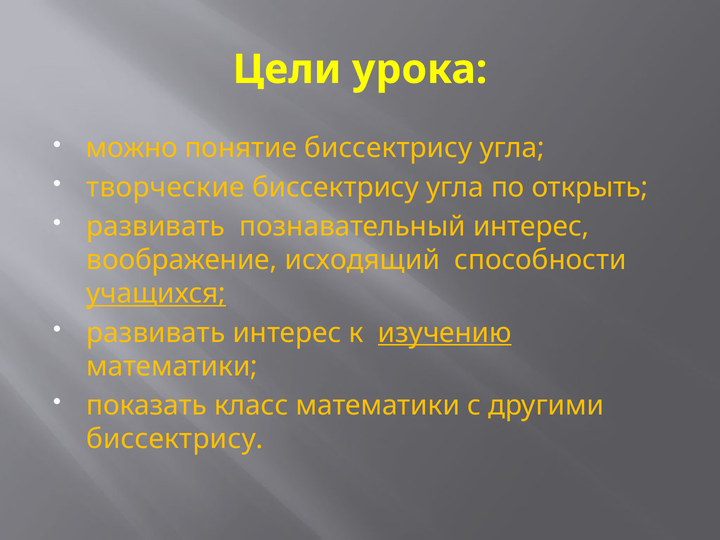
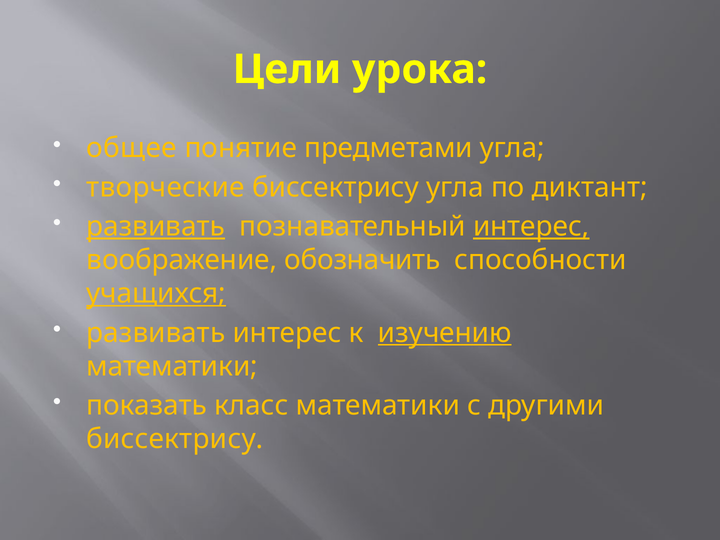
можно: можно -> общее (132, 148)
понятие биссектрису: биссектрису -> предметами (389, 148)
открыть: открыть -> диктант (590, 187)
развивать underline: none -> present (156, 227)
интерес underline: none -> present (531, 227)
исходящий: исходящий -> обозначить (362, 260)
